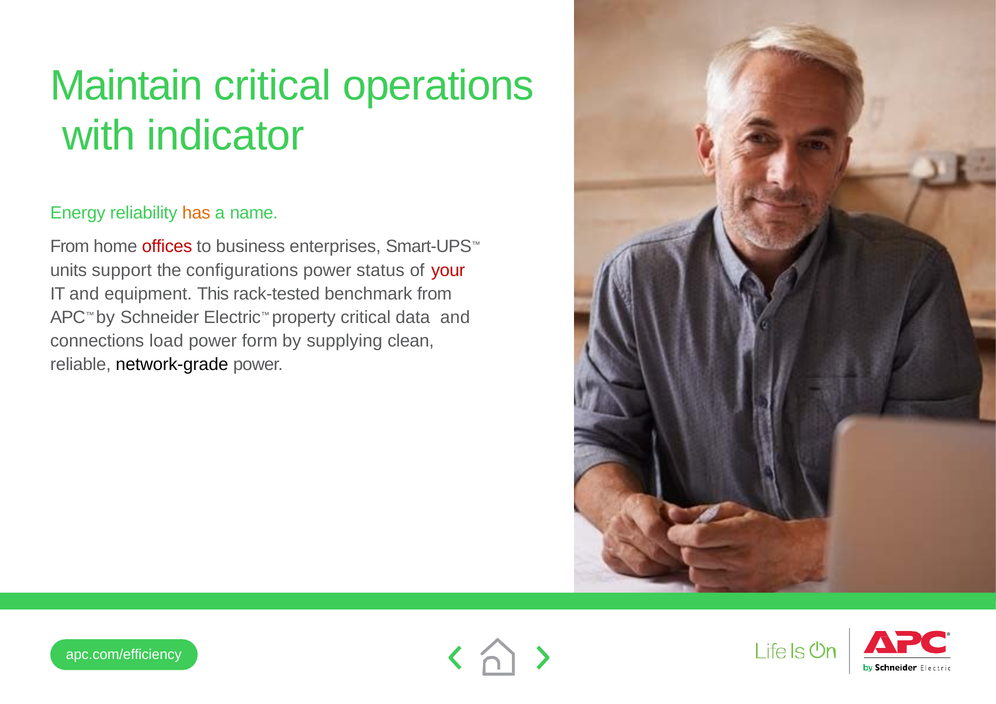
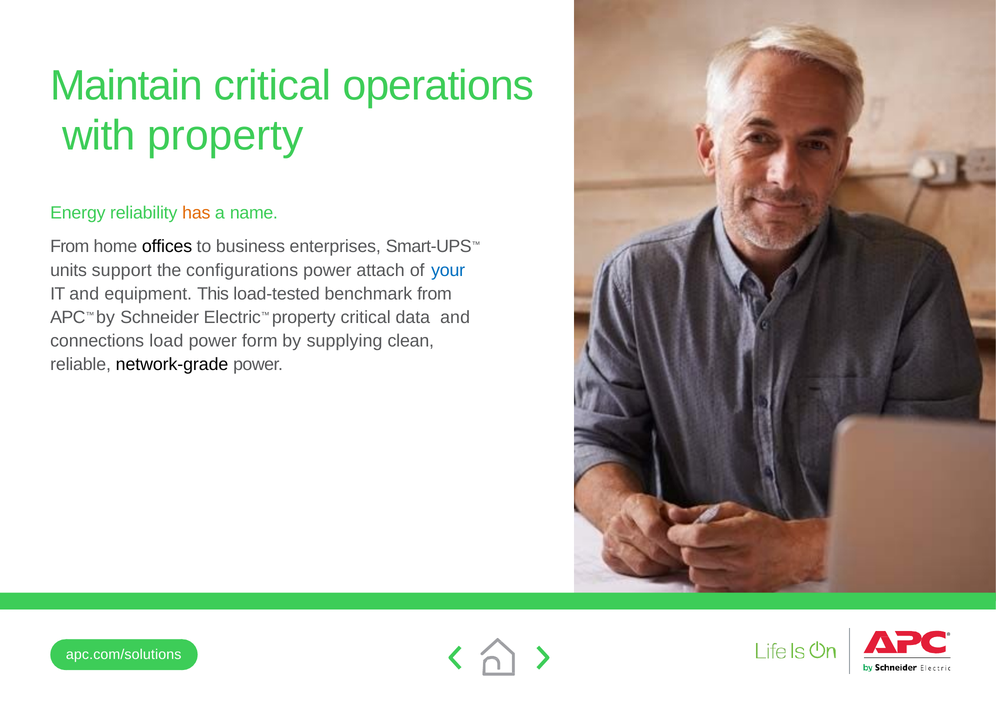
with indicator: indicator -> property (225, 136)
offices colour: red -> black (167, 247)
status: status -> attach (381, 270)
your colour: red -> blue (448, 270)
rack-tested: rack-tested -> load-tested (277, 294)
apc.com/efficiency: apc.com/efficiency -> apc.com/solutions (124, 655)
